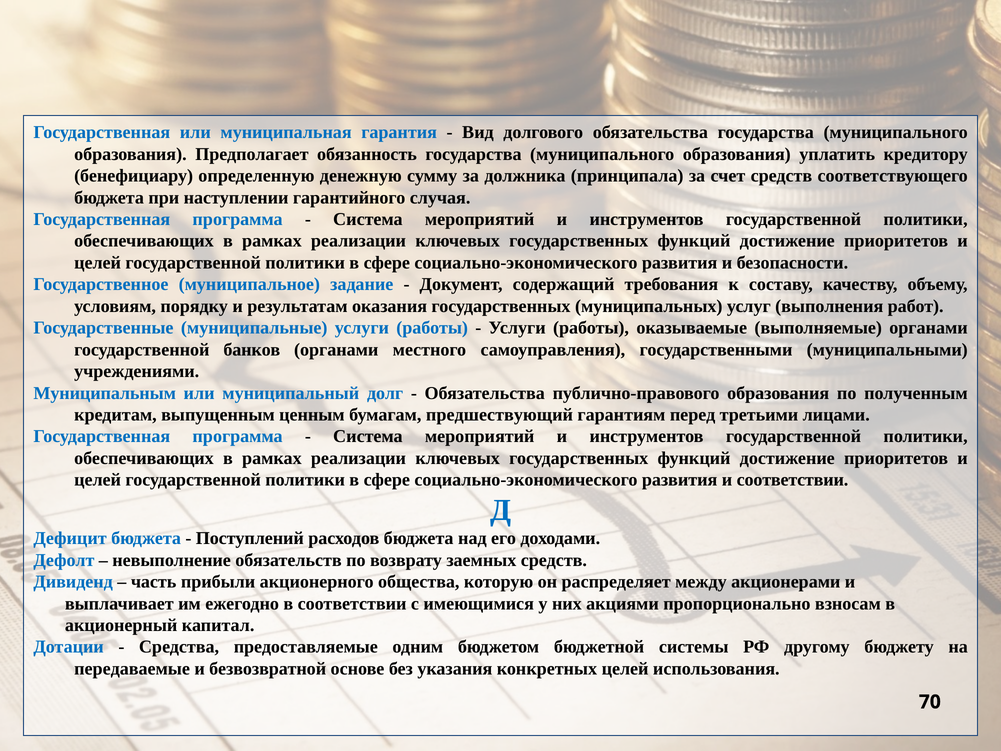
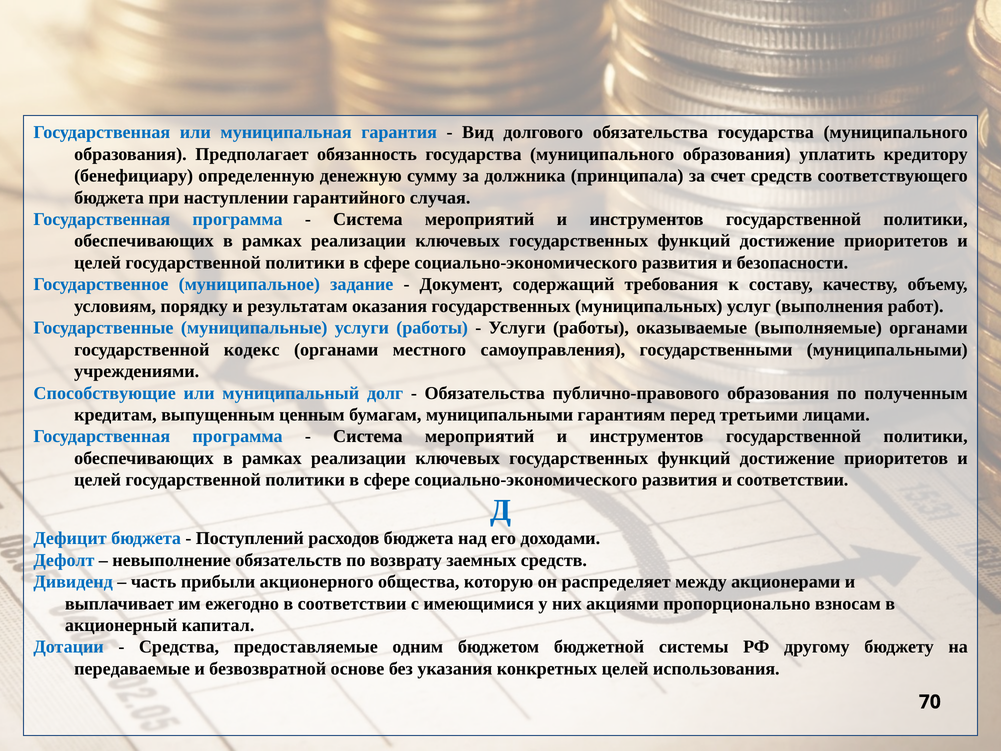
банков: банков -> кодекс (252, 350)
Муниципальным: Муниципальным -> Способствующие (105, 393)
бумагам предшествующий: предшествующий -> муниципальными (500, 415)
